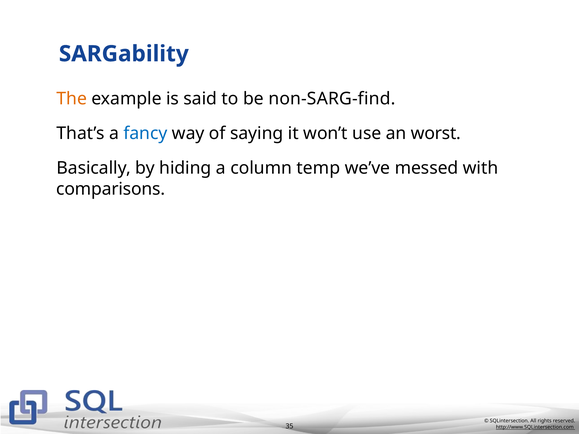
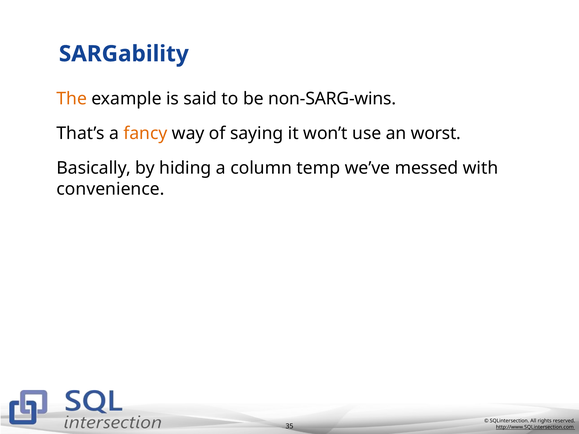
non-SARG-find: non-SARG-find -> non-SARG-wins (332, 99)
fancy colour: blue -> orange (145, 133)
comparisons: comparisons -> convenience (111, 189)
